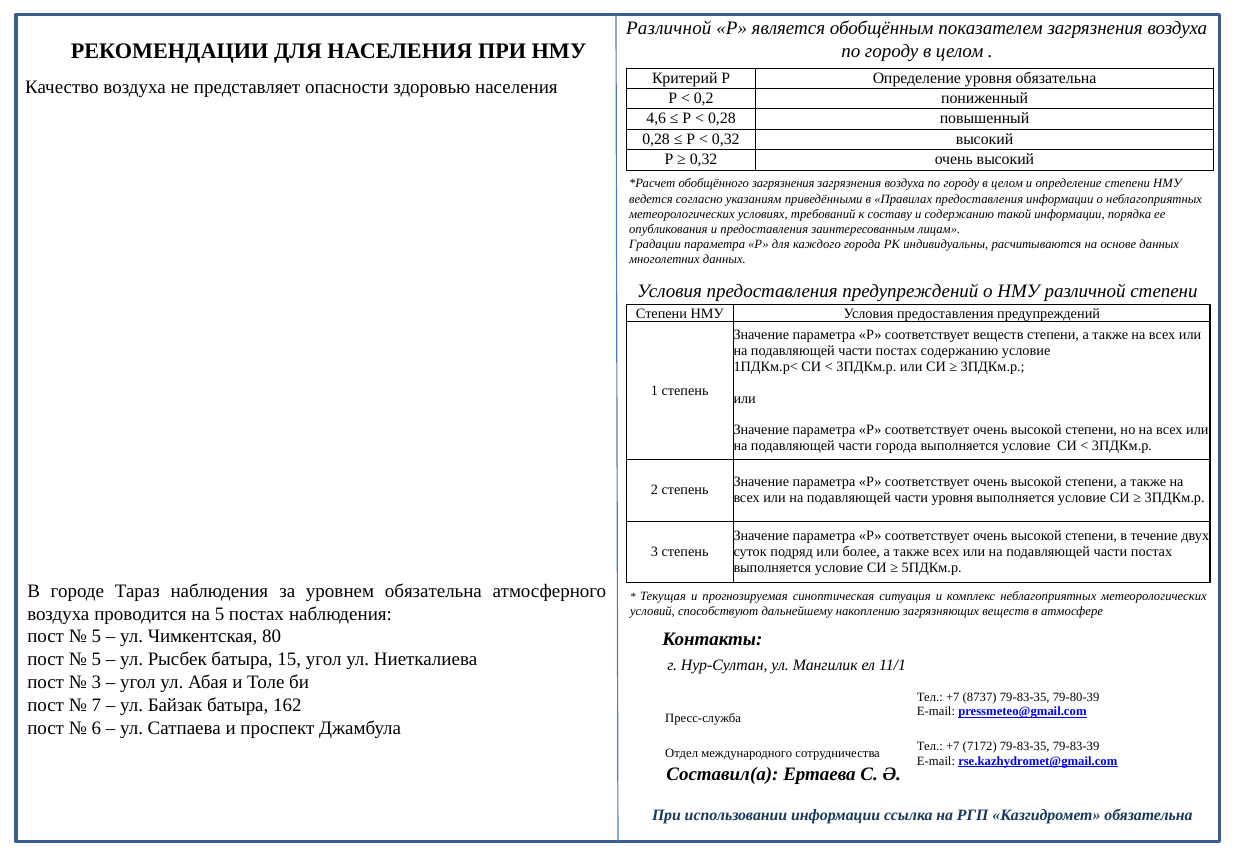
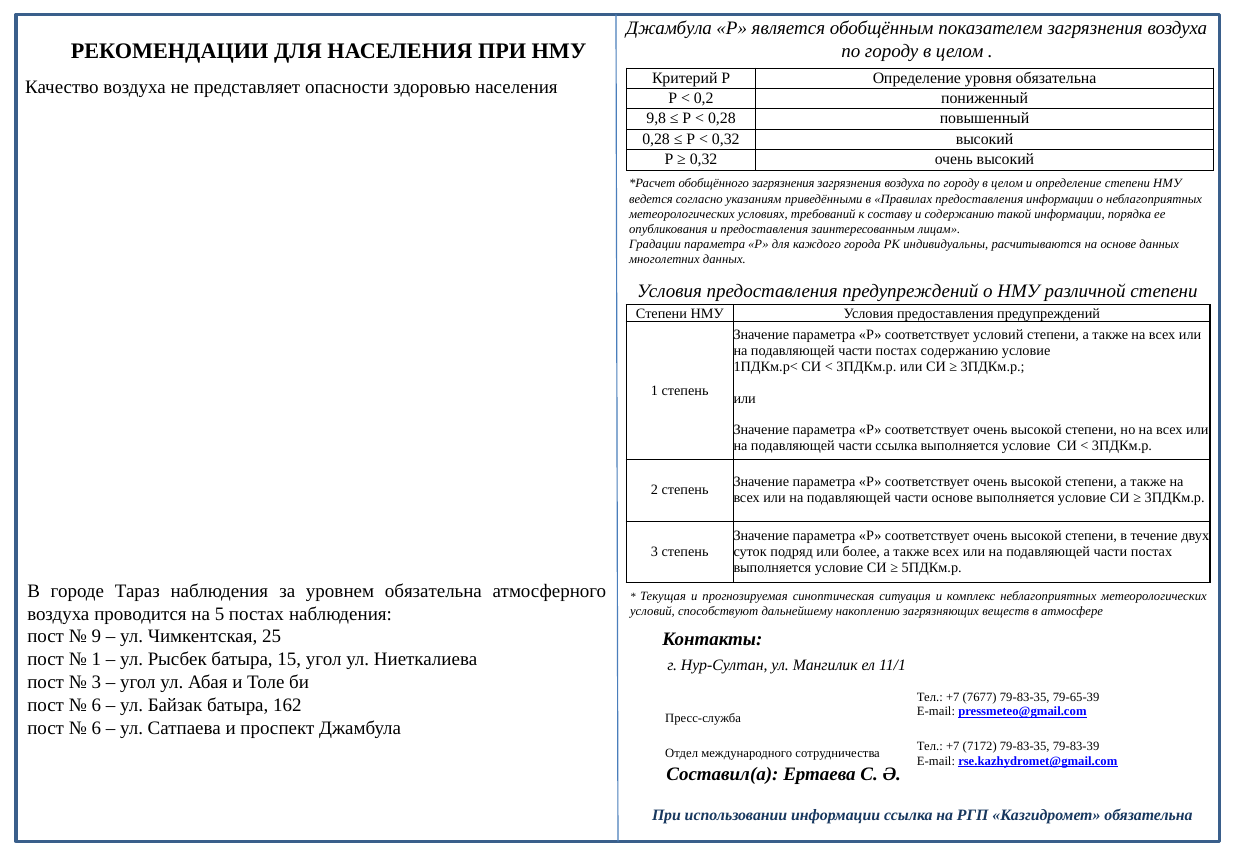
Различной: Различной -> Джамбула (669, 29)
4,6: 4,6 -> 9,8 (656, 119)
соответствует веществ: веществ -> условий (998, 335)
части города: города -> ссылка (896, 446)
части уровня: уровня -> основе (952, 498)
5: 5 -> 9 (96, 636)
80: 80 -> 25 (272, 636)
5: 5 -> 1 (96, 659)
8737: 8737 -> 7677 (980, 697)
79-80-39: 79-80-39 -> 79-65-39 (1076, 697)
7: 7 -> 6 (96, 705)
